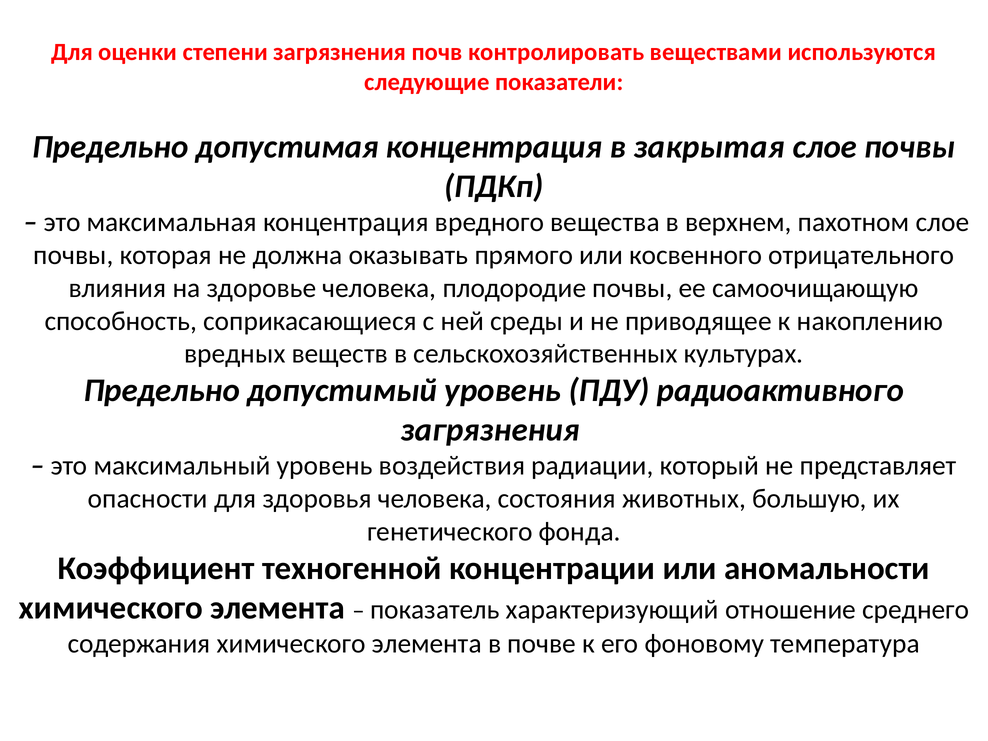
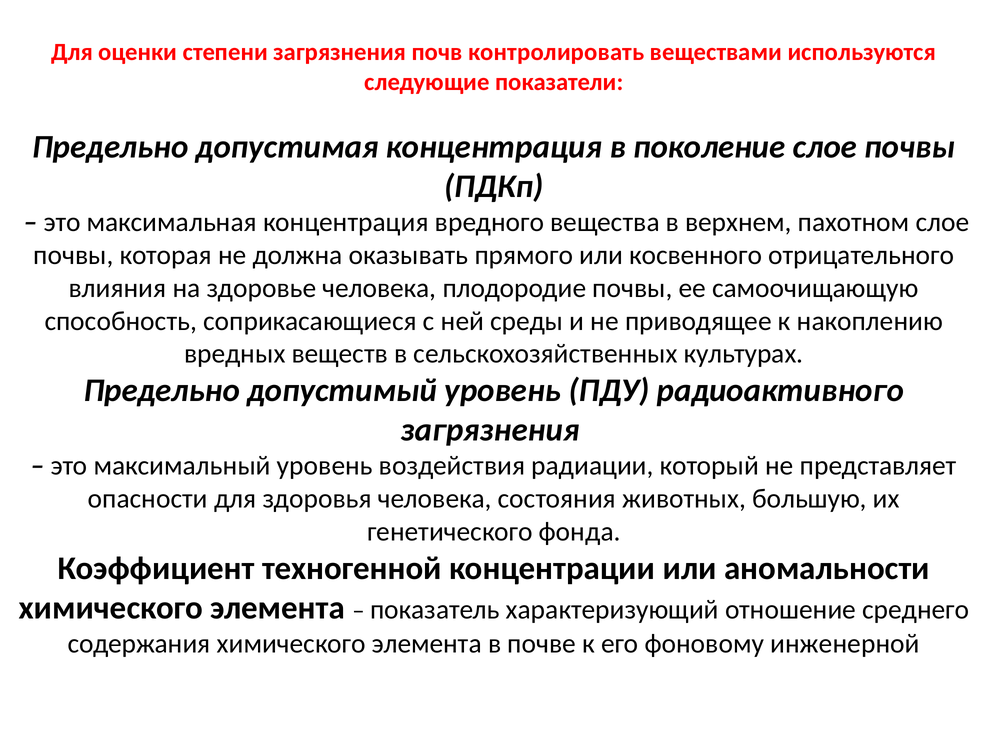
закрытая: закрытая -> поколение (709, 147)
температура: температура -> инженерной (845, 644)
